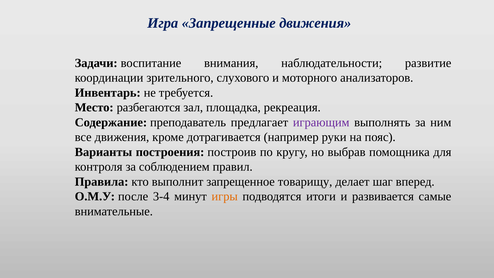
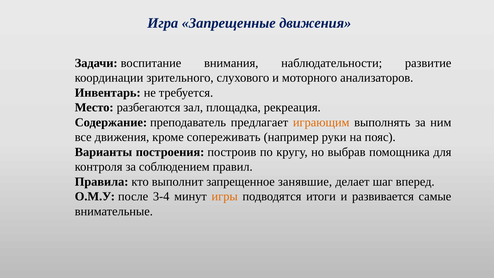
играющим colour: purple -> orange (321, 122)
дотрагивается: дотрагивается -> сопереживать (224, 137)
товарищу: товарищу -> занявшие (305, 182)
